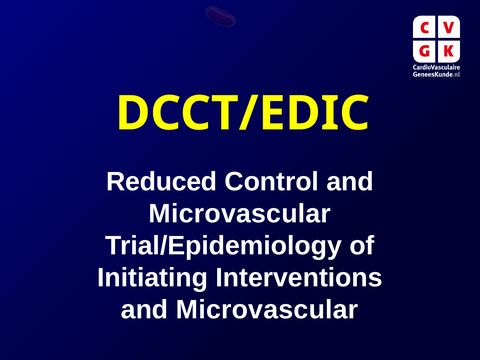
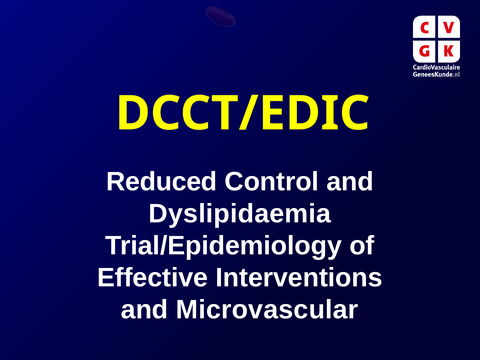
Microvascular: Microvascular -> Dyslipidaemia (240, 214)
Initiating: Initiating -> Effective (153, 278)
